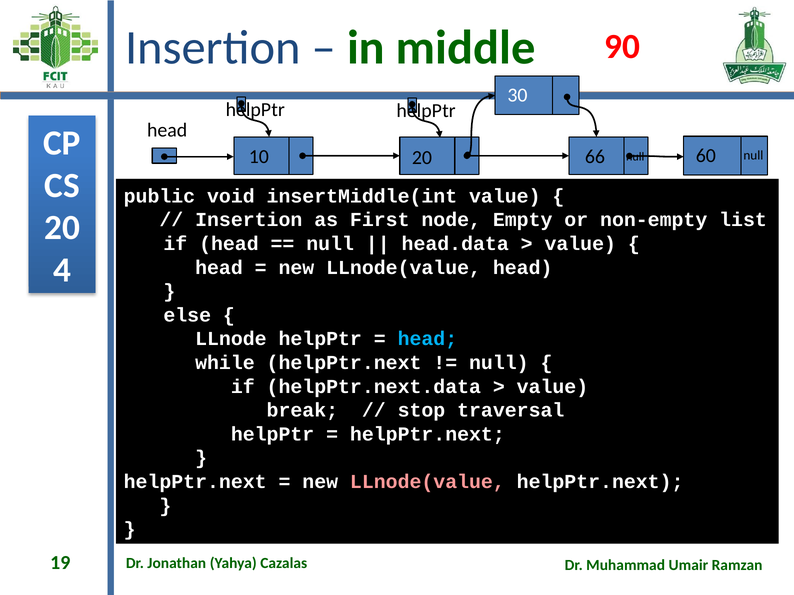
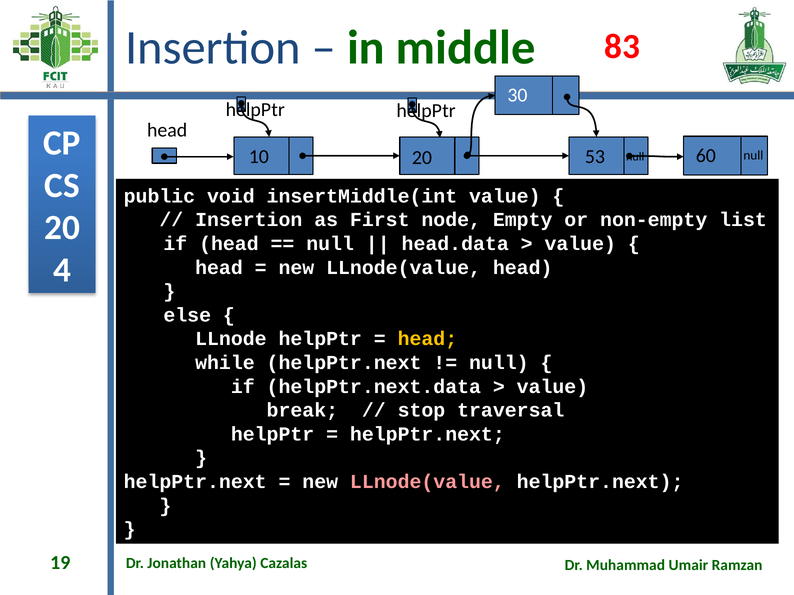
90: 90 -> 83 (622, 47)
66: 66 -> 53 (595, 157)
head colour: light blue -> yellow (427, 339)
